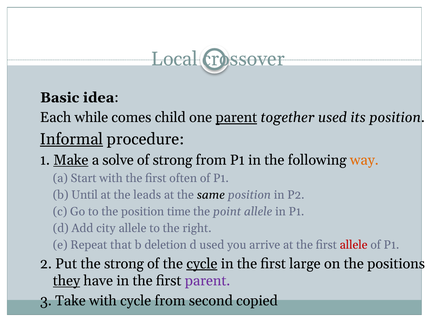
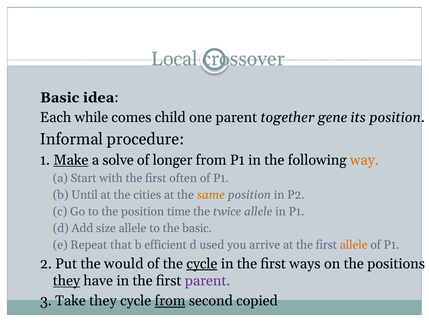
parent underline: present -> none (236, 118)
together used: used -> gene (333, 118)
Informal underline: present -> none (72, 139)
of strong: strong -> longer (173, 160)
leads: leads -> cities (147, 195)
same colour: black -> orange (211, 195)
point: point -> twice (227, 211)
city: city -> size (106, 228)
the right: right -> basic (197, 228)
deletion: deletion -> efficient (166, 245)
allele colour: red -> orange (354, 245)
the strong: strong -> would (124, 264)
large: large -> ways (305, 264)
Take with: with -> they (103, 301)
from underline: none -> present (170, 301)
